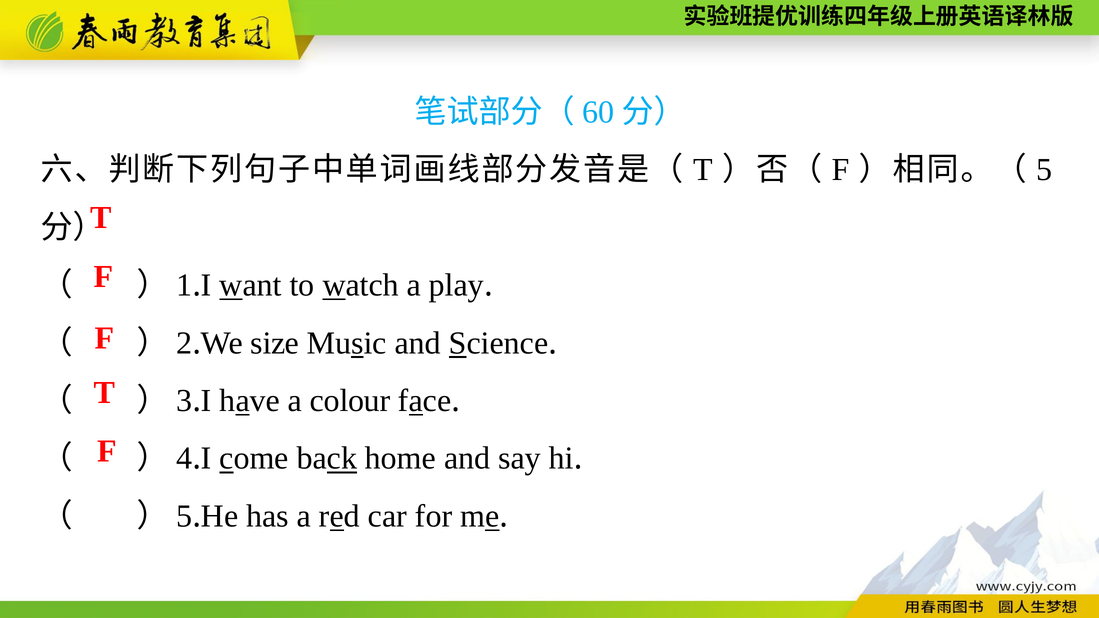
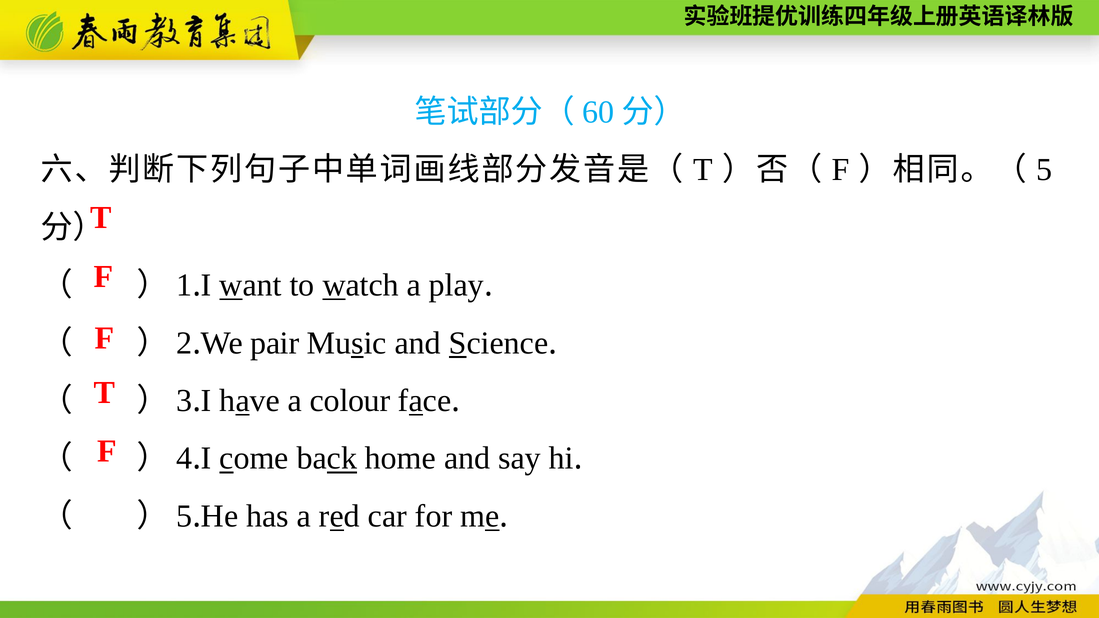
size: size -> pair (275, 343)
